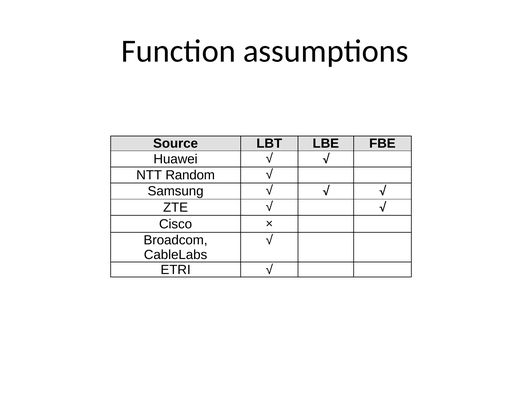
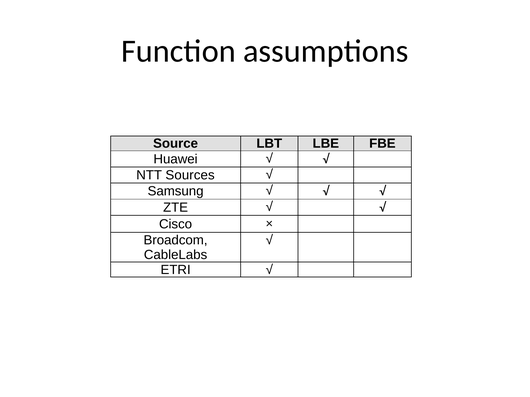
Random: Random -> Sources (190, 175)
